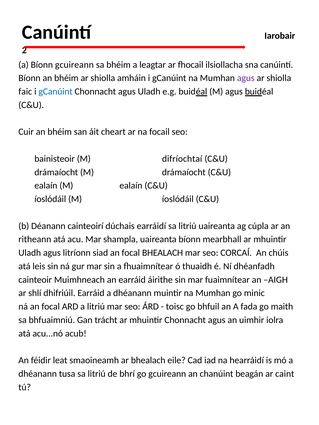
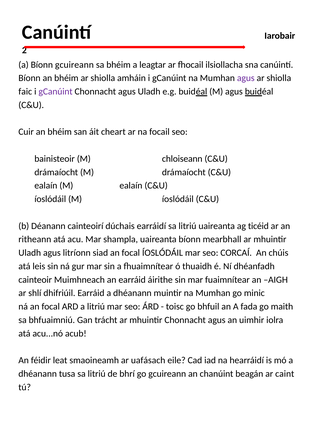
gCanúint colour: blue -> purple (56, 92)
difríochtaí: difríochtaí -> chloiseann (182, 159)
cúpla: cúpla -> ticéid (258, 226)
focal BHEALACH: BHEALACH -> ÍOSLÓDÁIL (162, 253)
ar bhealach: bhealach -> uafásach (148, 361)
